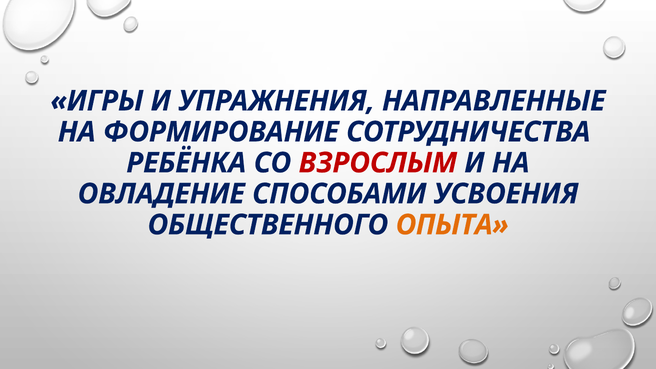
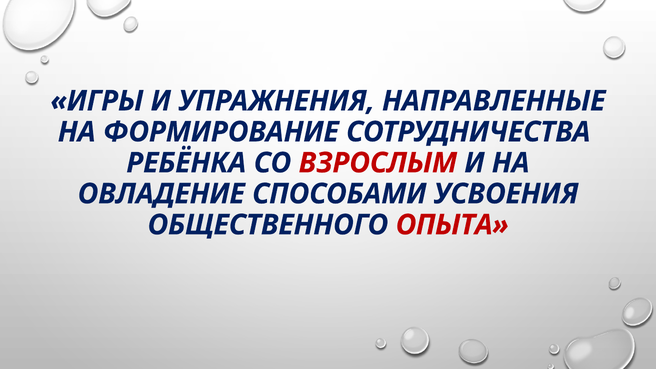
ОПЫТА colour: orange -> red (452, 225)
